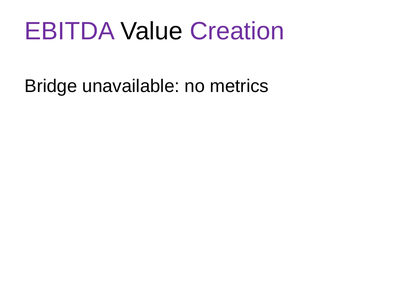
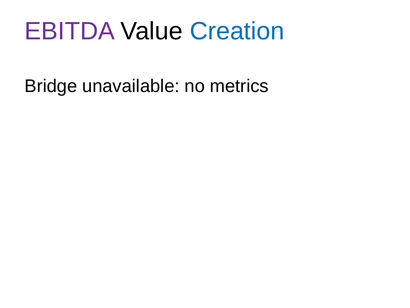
Creation colour: purple -> blue (237, 31)
